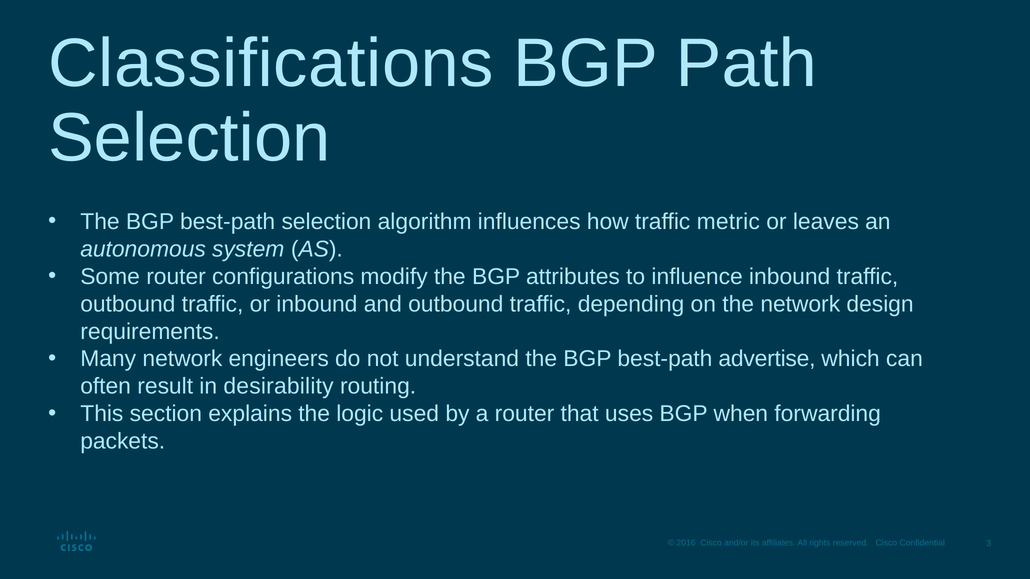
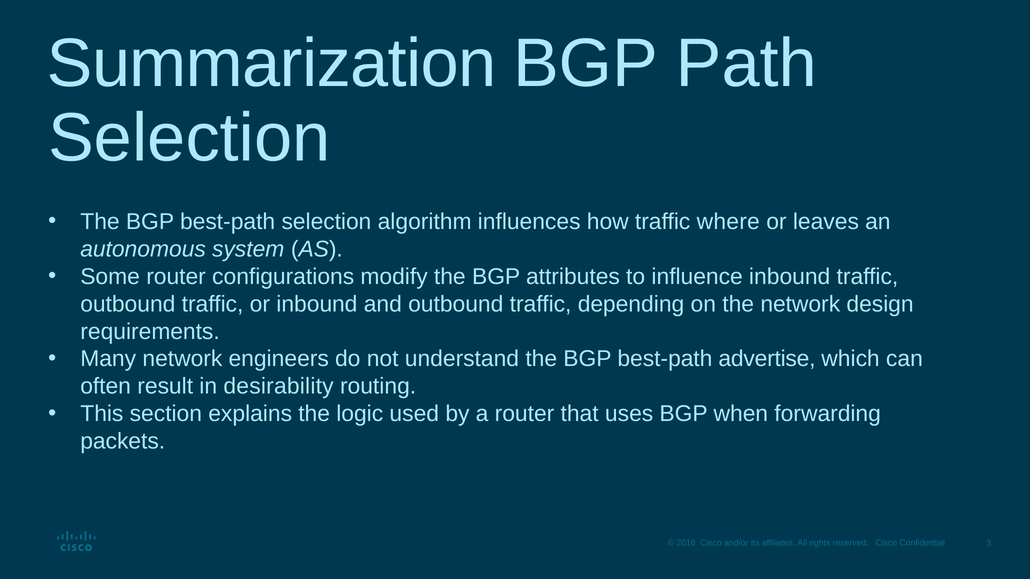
Classifications: Classifications -> Summarization (272, 64)
metric: metric -> where (728, 222)
